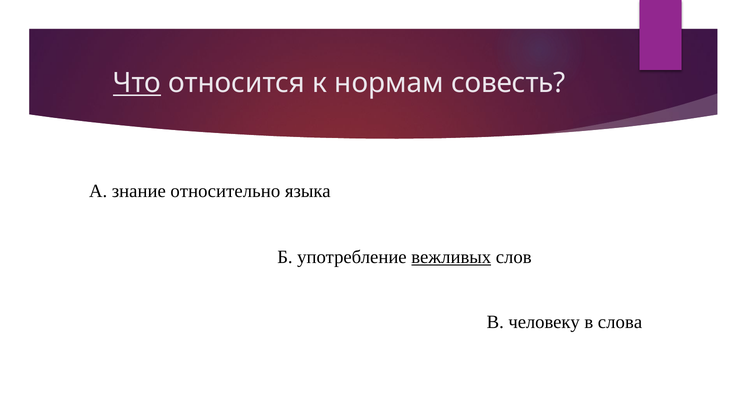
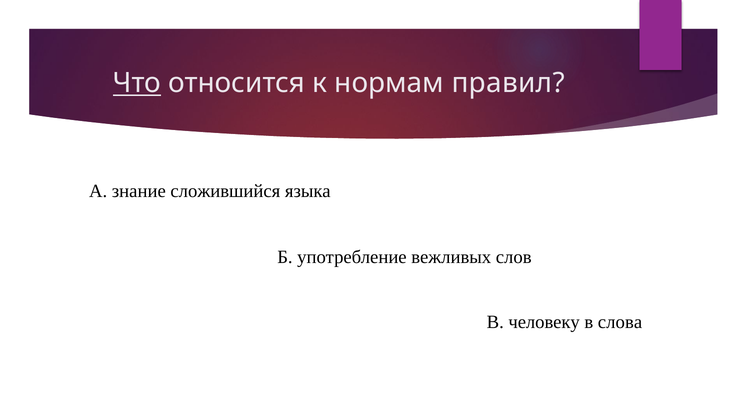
совесть: совесть -> правил (508, 83)
относительно: относительно -> сложившийся (225, 191)
вежливых underline: present -> none (451, 257)
